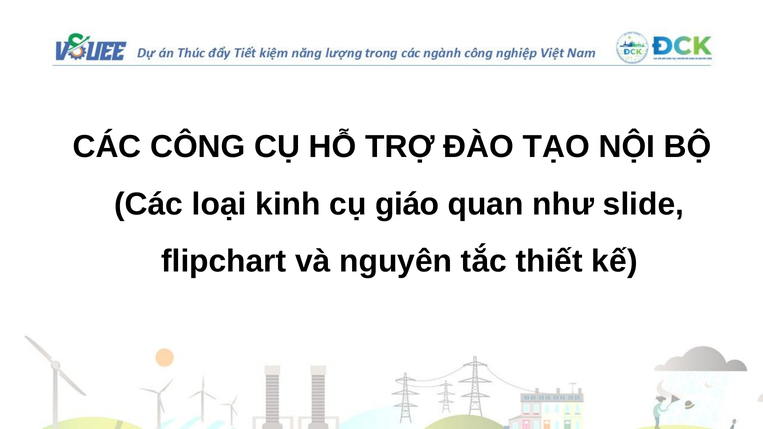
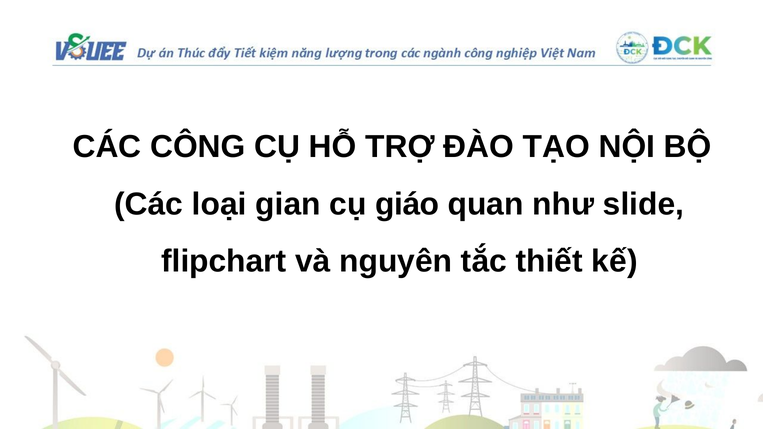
kinh: kinh -> gian (288, 204)
